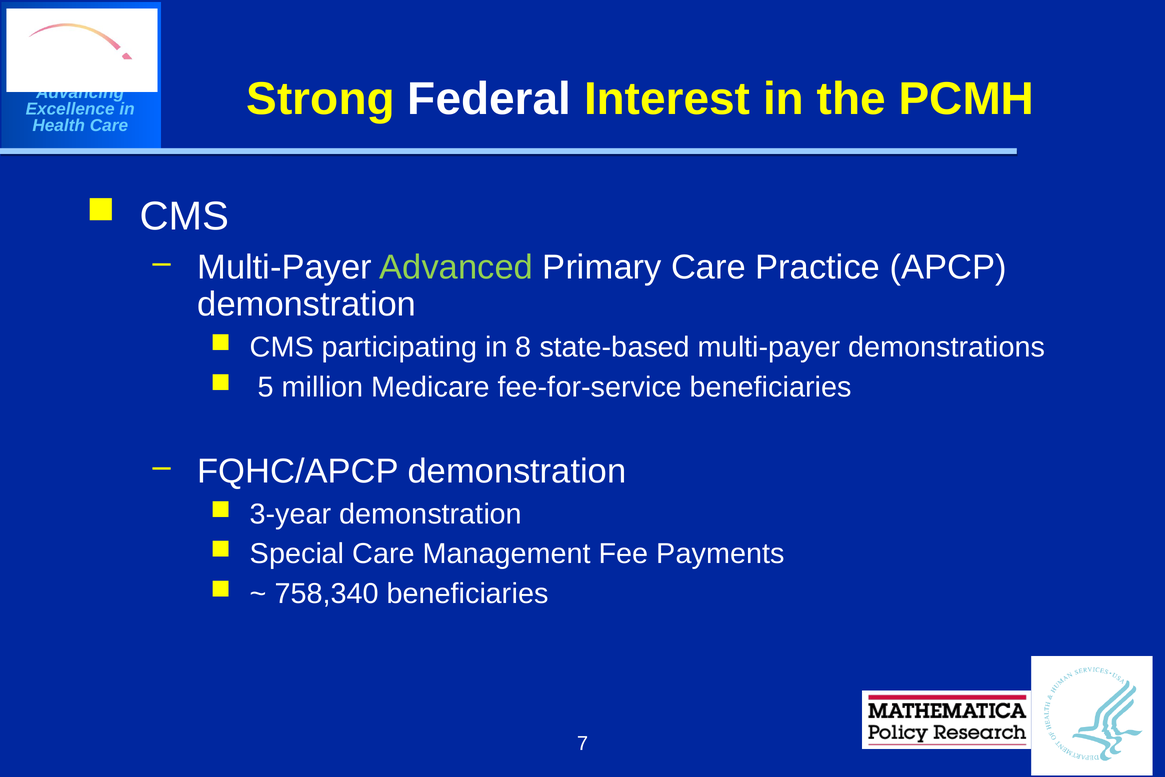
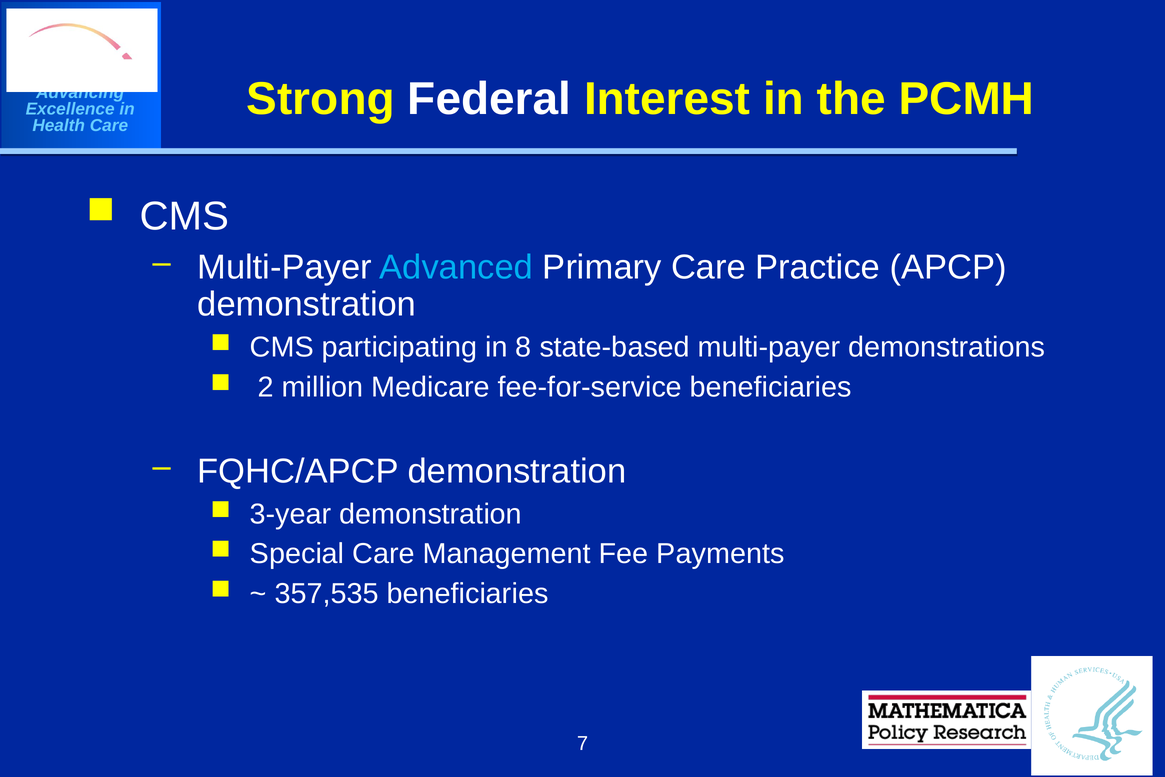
Advanced colour: light green -> light blue (456, 267)
5: 5 -> 2 (266, 387)
758,340: 758,340 -> 357,535 (327, 593)
